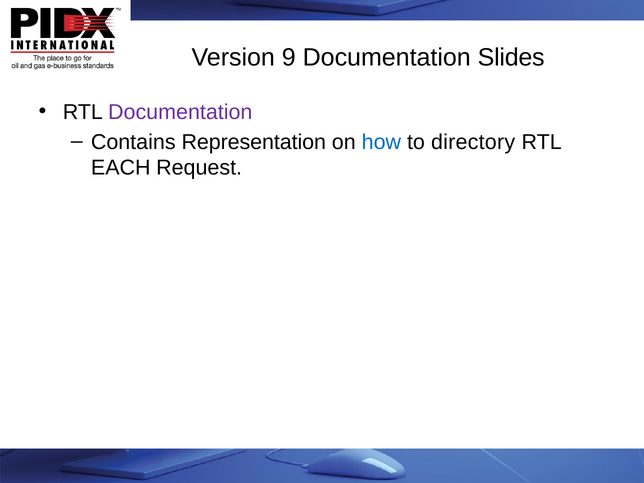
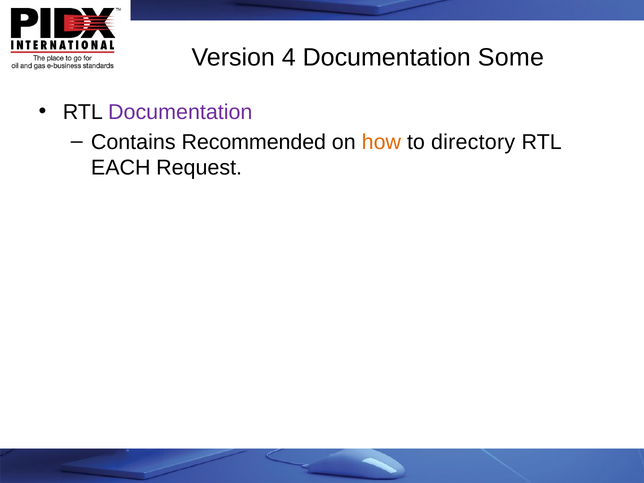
9: 9 -> 4 (289, 57)
Slides: Slides -> Some (511, 57)
Representation: Representation -> Recommended (254, 142)
how colour: blue -> orange (381, 142)
